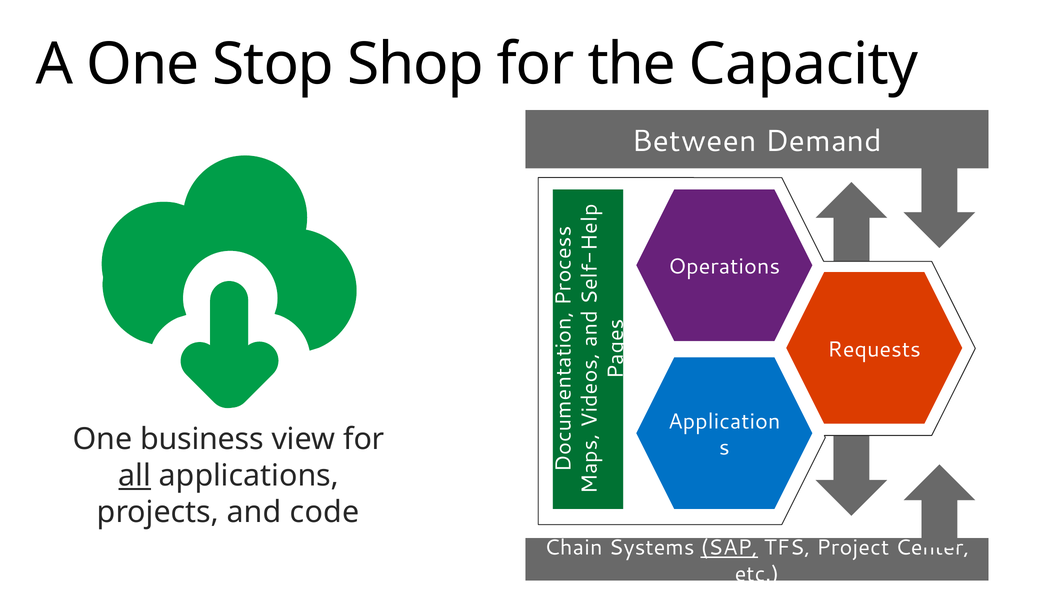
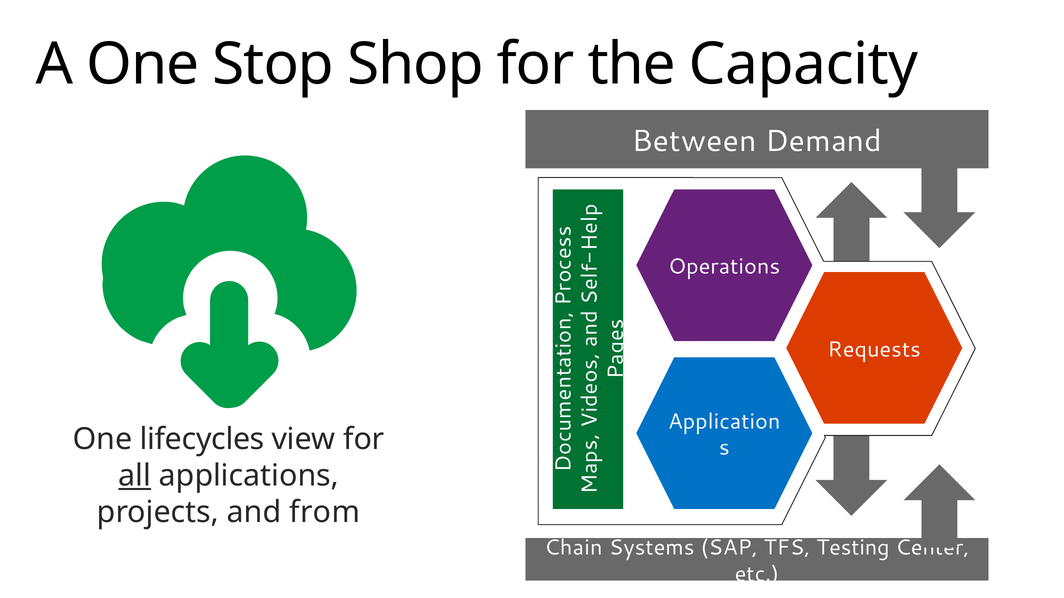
business: business -> lifecycles (202, 440)
code: code -> from (325, 513)
SAP underline: present -> none (729, 548)
Project: Project -> Testing (853, 548)
